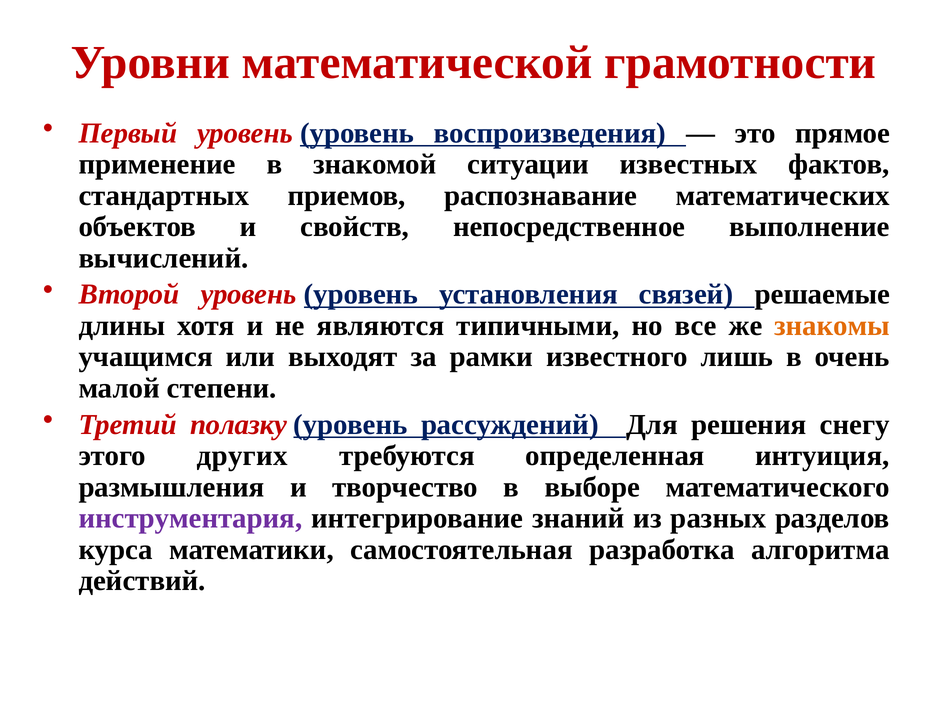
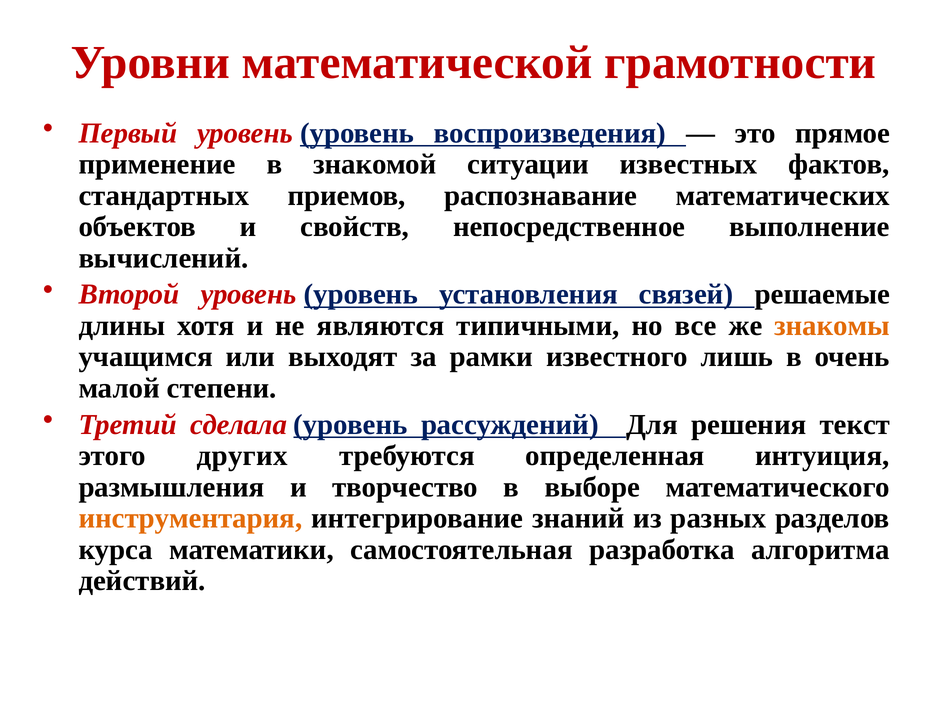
полазку: полазку -> сделала (239, 425)
снегу: снегу -> текст (855, 425)
инструментария colour: purple -> orange (190, 518)
